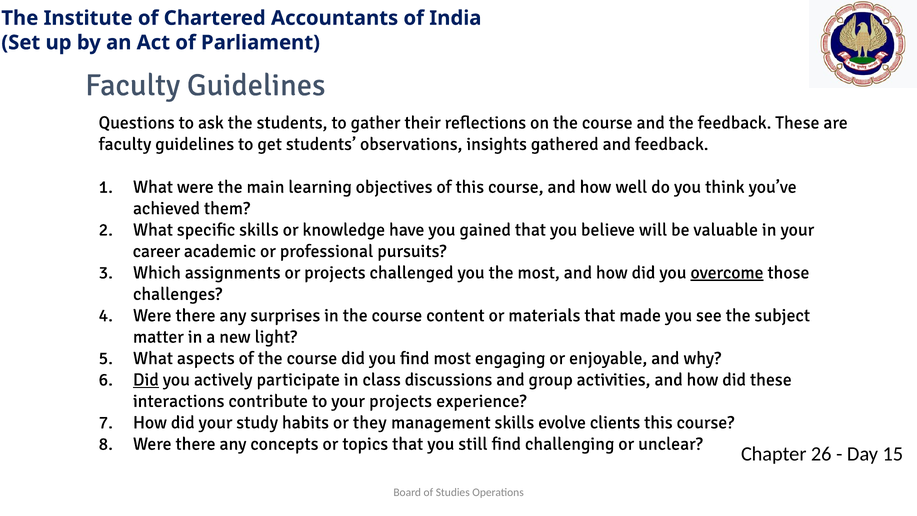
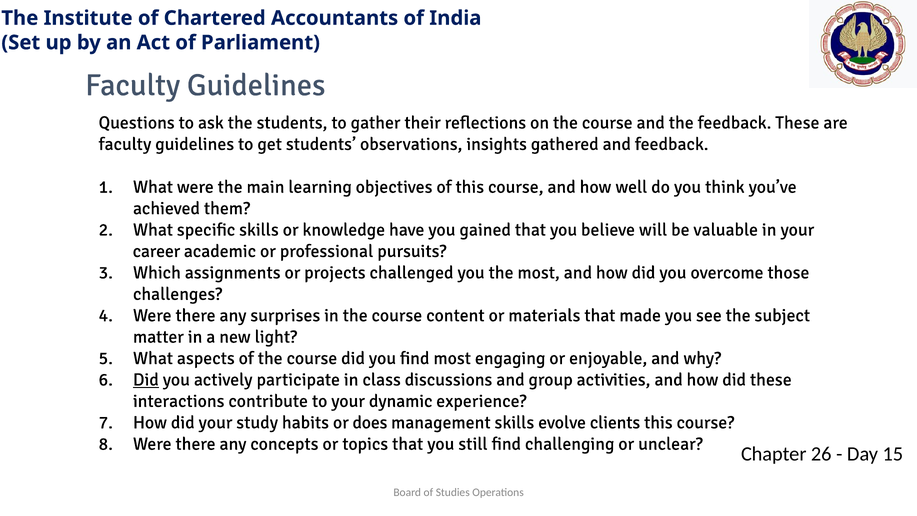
overcome underline: present -> none (727, 272)
your projects: projects -> dynamic (401, 401)
they: they -> does (370, 422)
